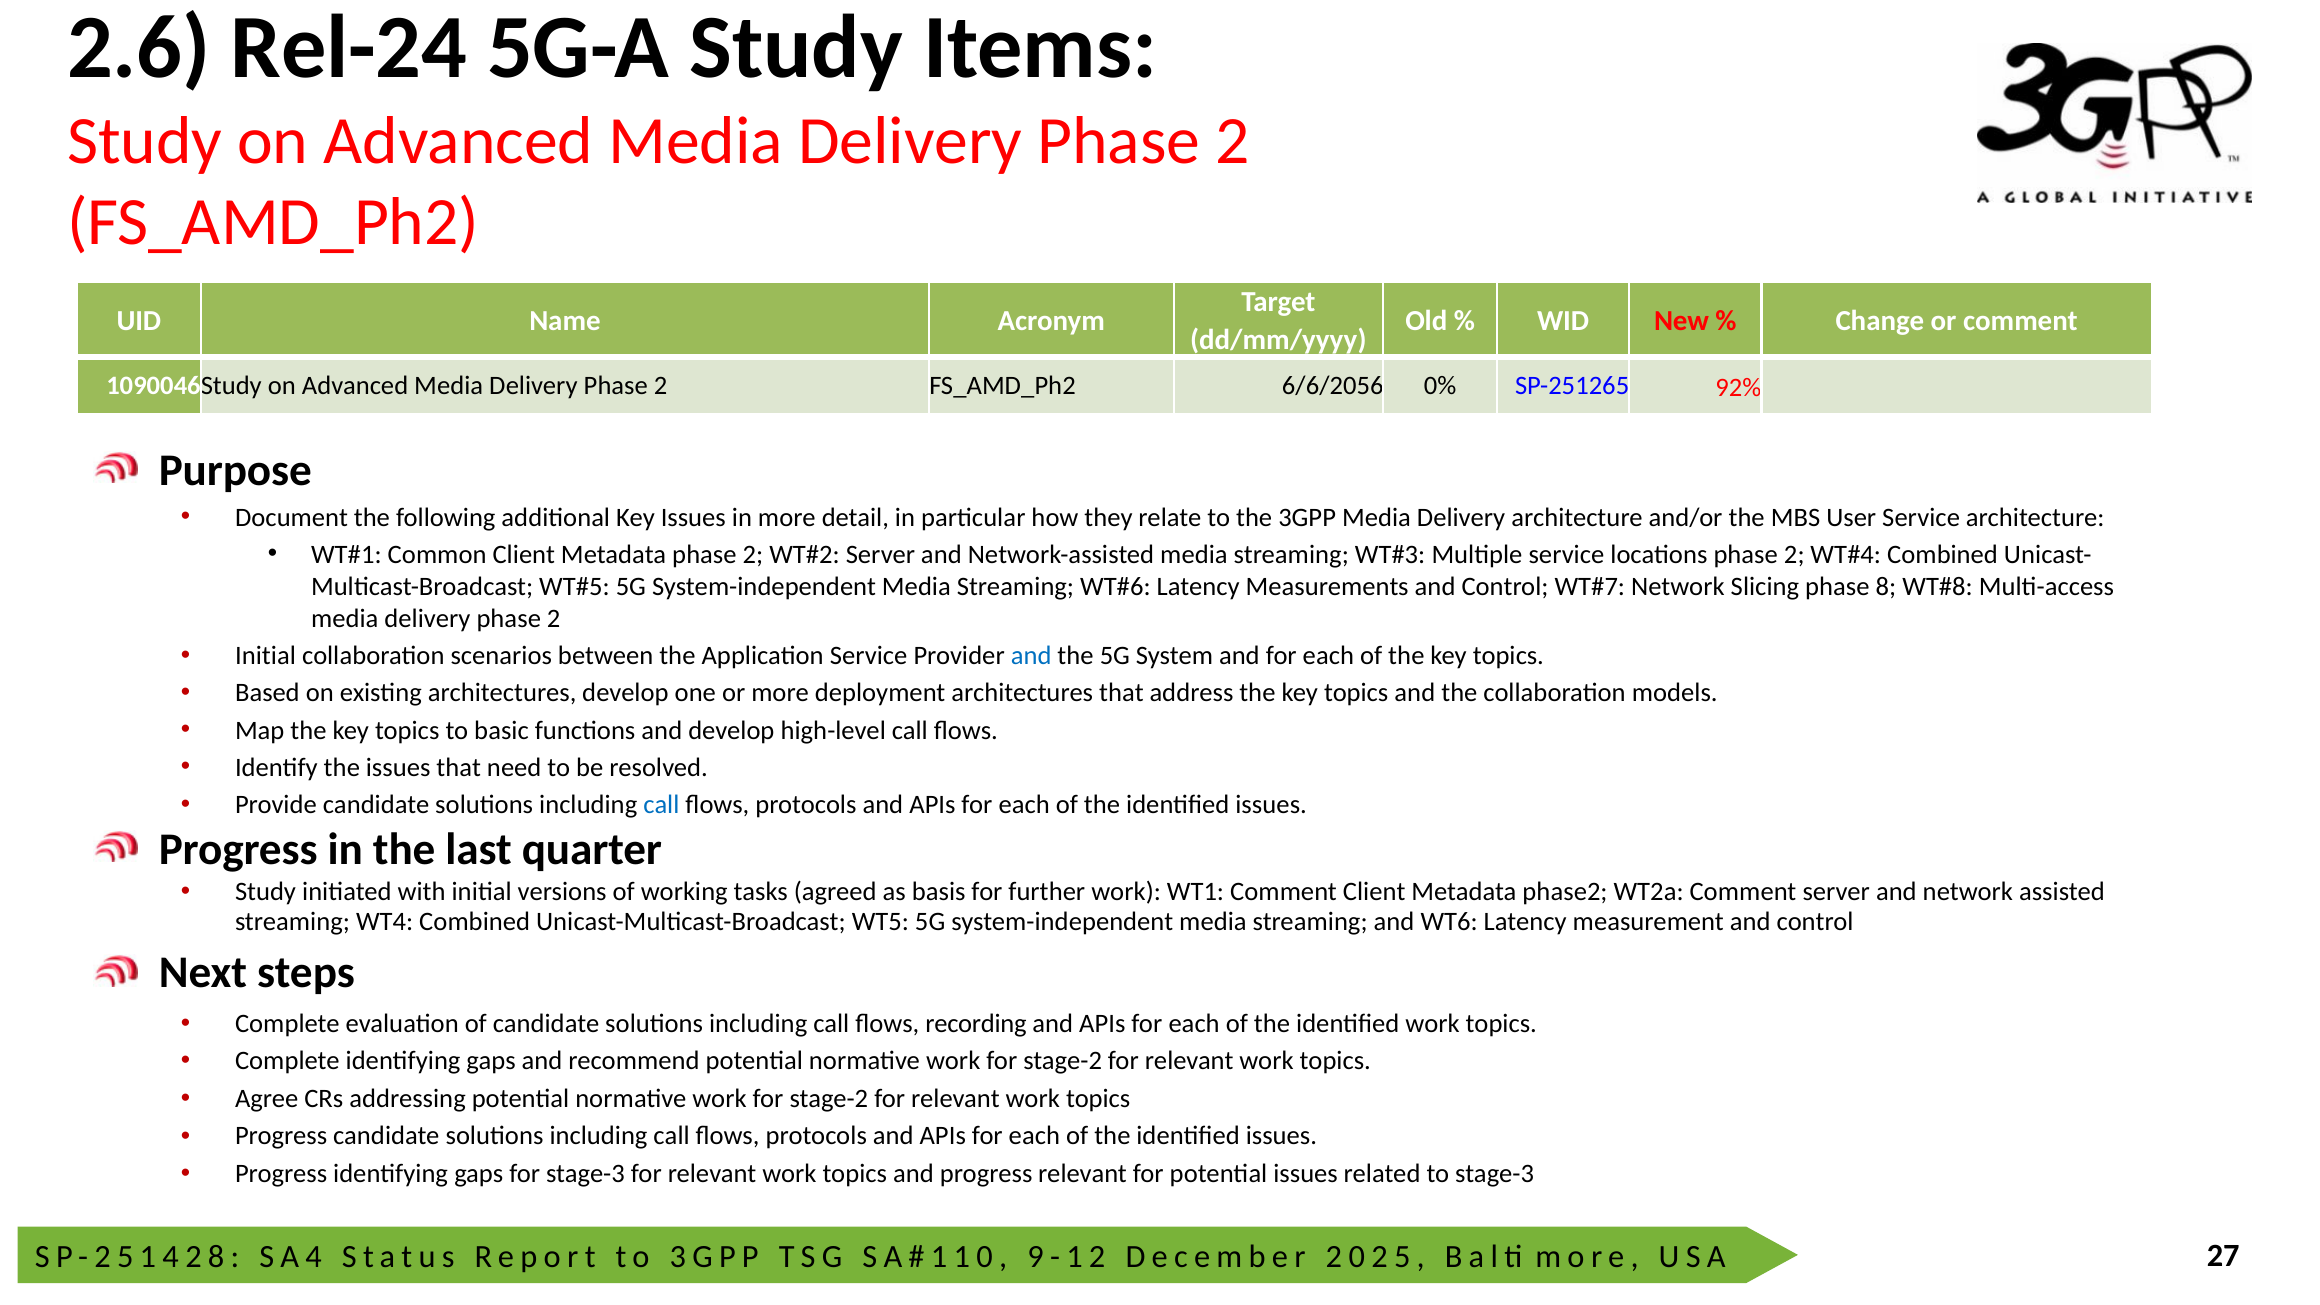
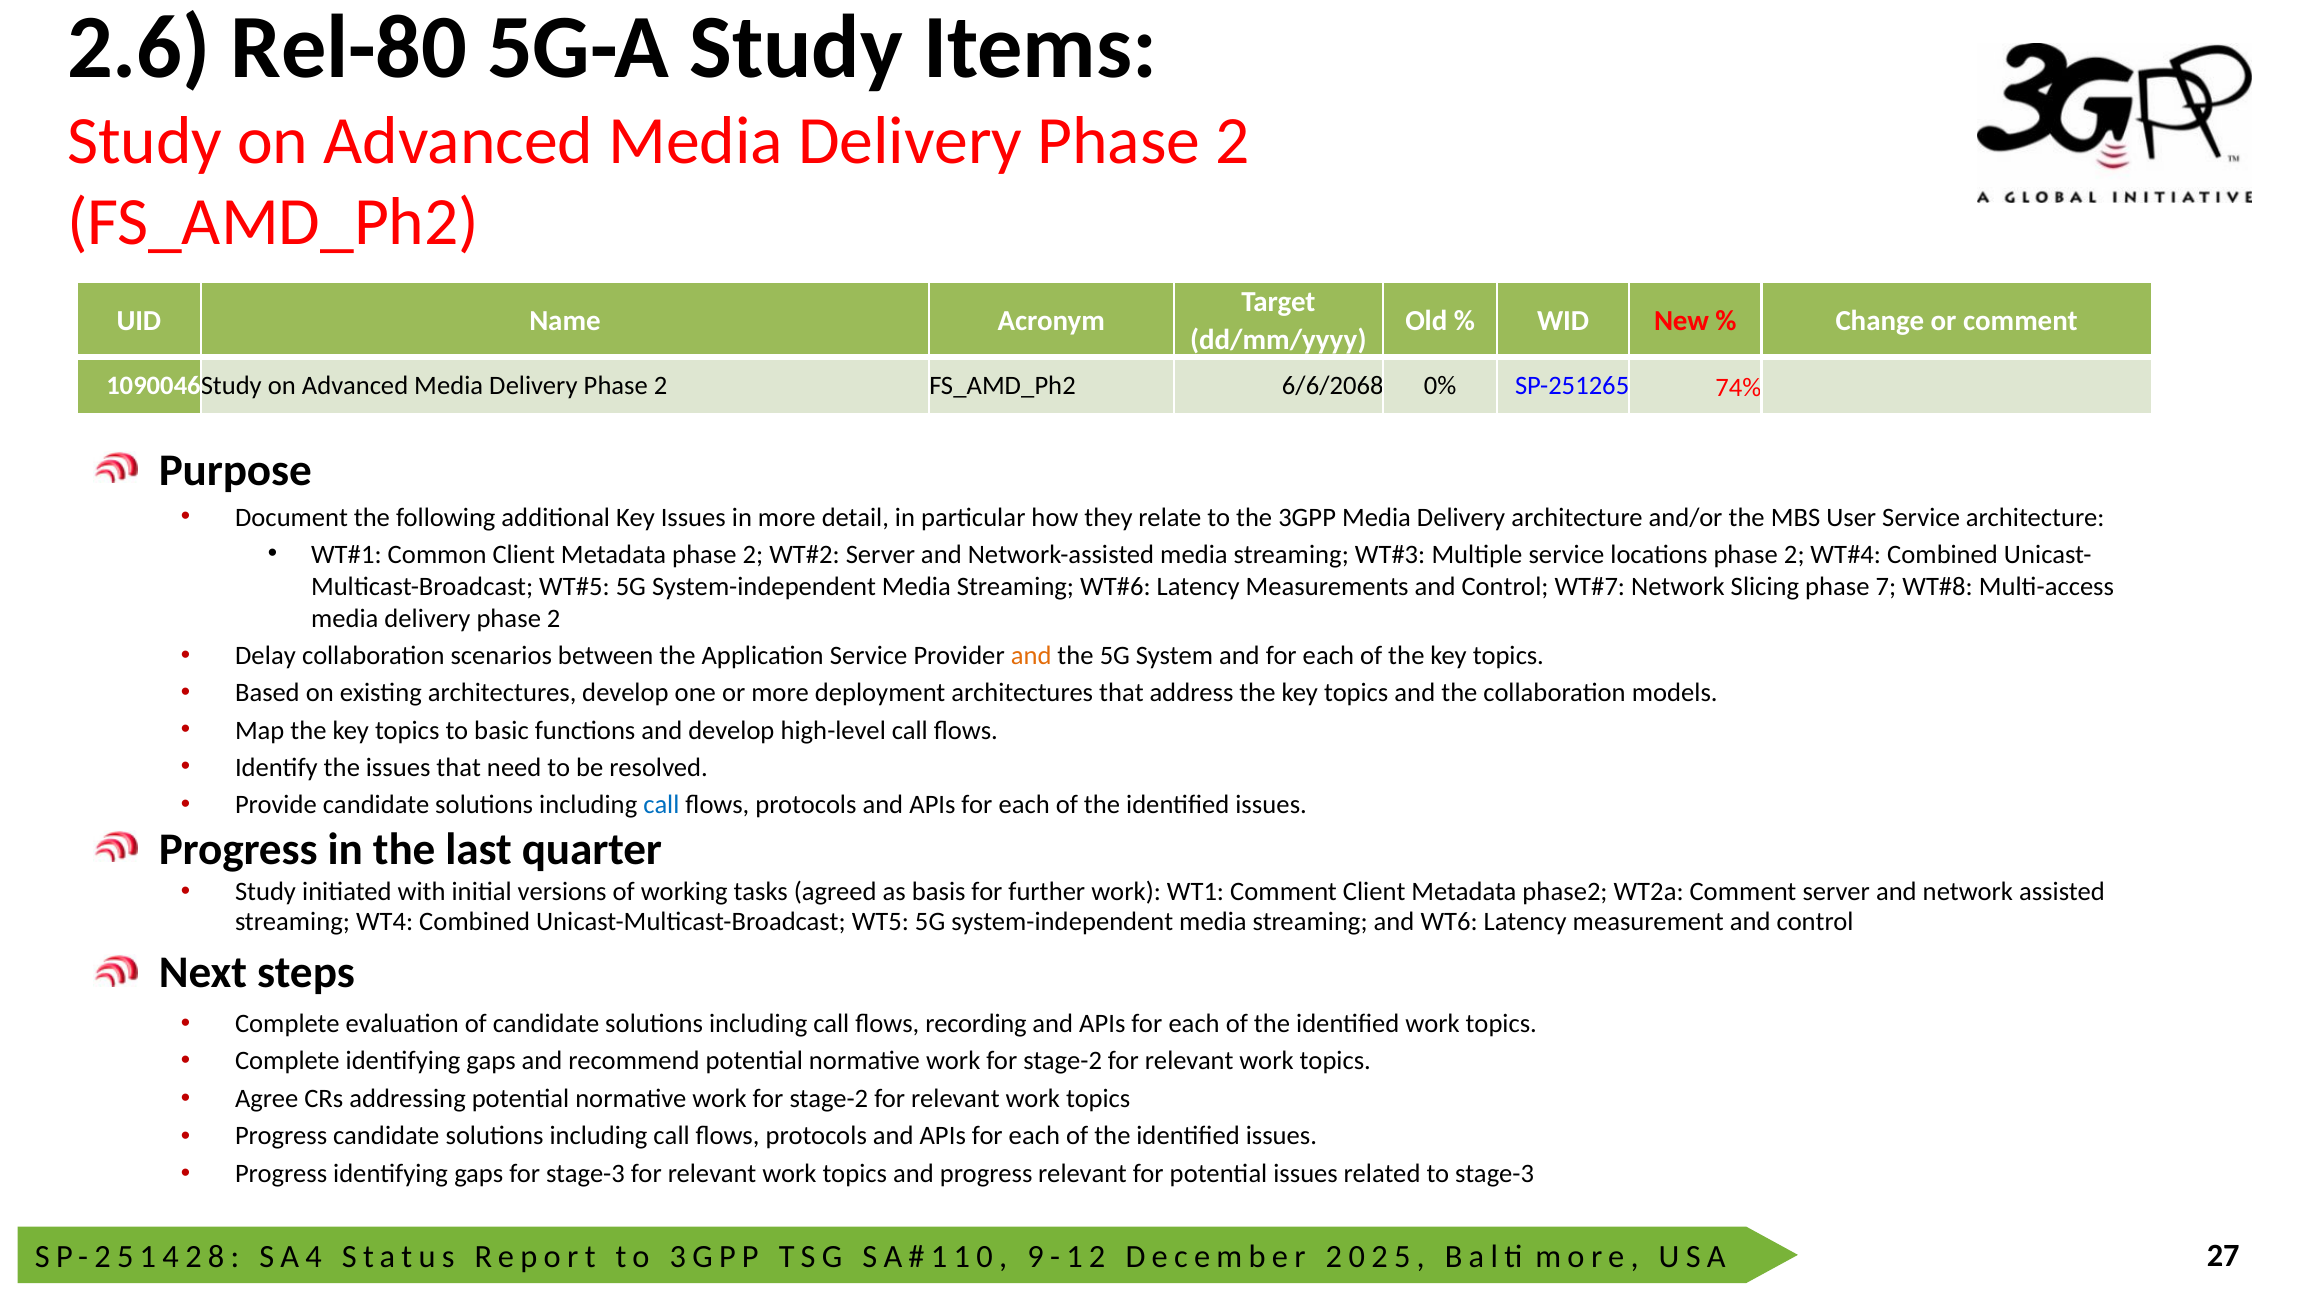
Rel-24: Rel-24 -> Rel-80 (349, 48)
6/6/2056: 6/6/2056 -> 6/6/2068 (1333, 386)
92%: 92% -> 74% (1738, 387)
8: 8 -> 7 (1886, 587)
Initial: Initial -> Delay (265, 656)
and colour: blue -> orange (1031, 656)
